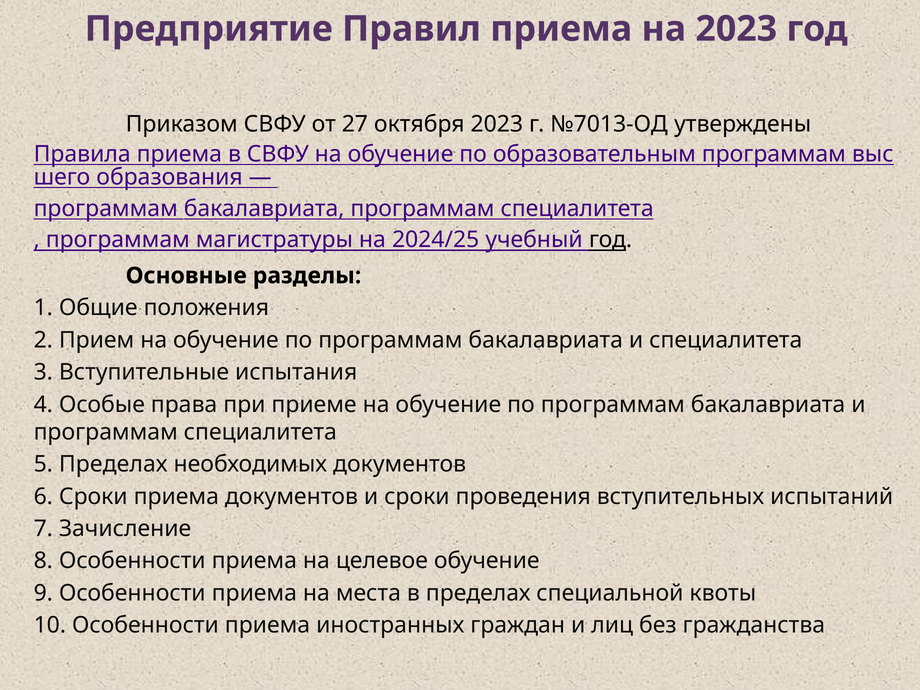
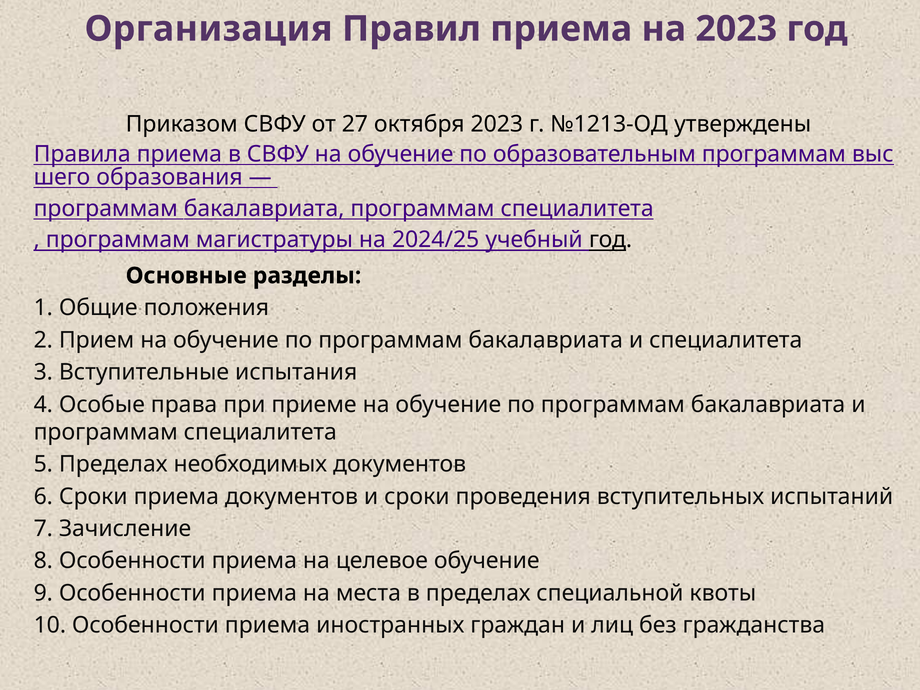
Предприятие: Предприятие -> Организация (209, 29)
№7013-ОД: №7013-ОД -> №1213-ОД (609, 124)
